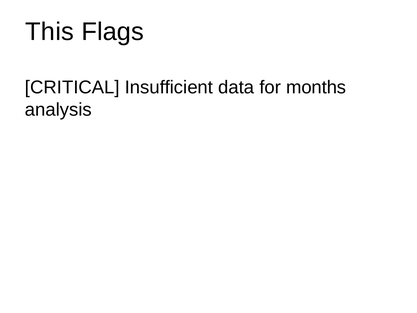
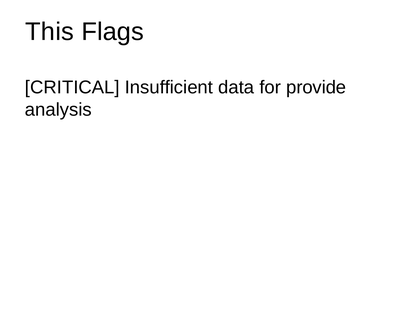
months: months -> provide (316, 87)
